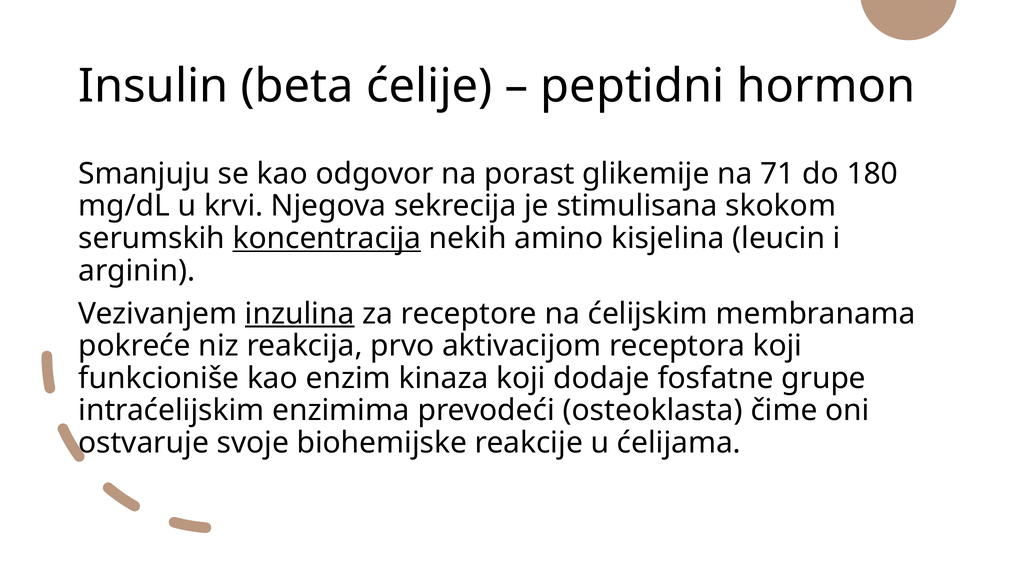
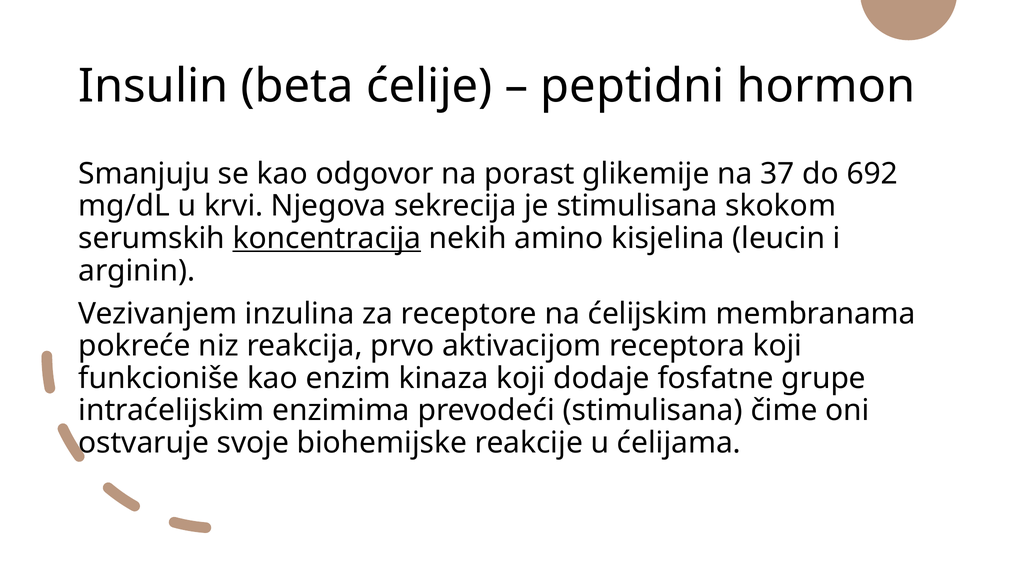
71: 71 -> 37 (777, 174)
180: 180 -> 692 (872, 174)
inzulina underline: present -> none (300, 314)
prevodeći osteoklasta: osteoklasta -> stimulisana (653, 411)
